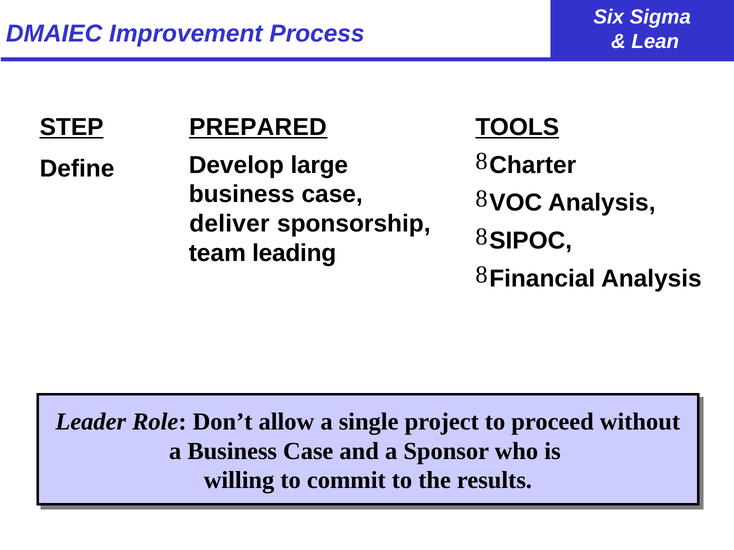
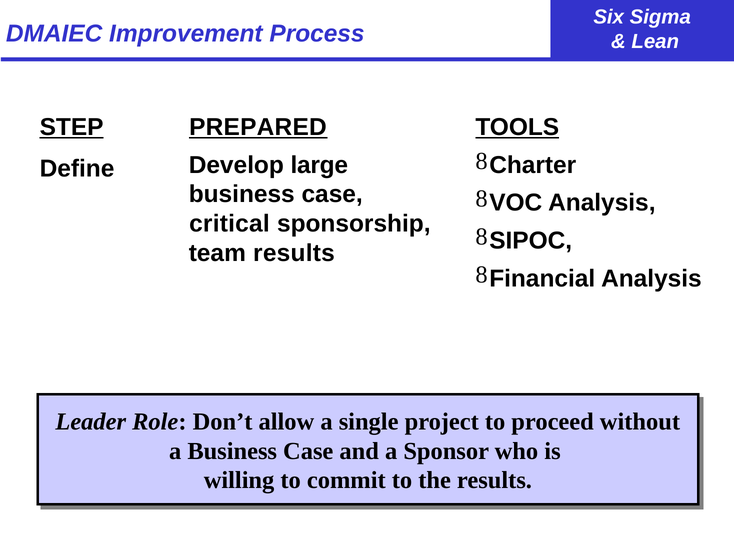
deliver: deliver -> critical (229, 224)
team leading: leading -> results (294, 253)
